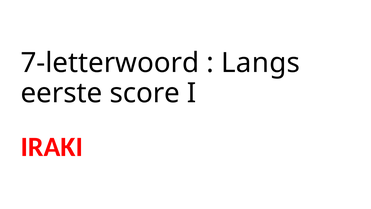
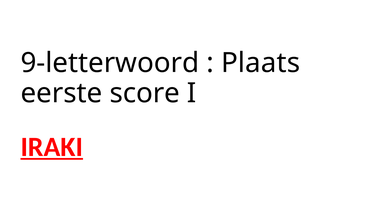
7-letterwoord: 7-letterwoord -> 9-letterwoord (110, 63)
Langs: Langs -> Plaats (261, 63)
IRAKI underline: none -> present (52, 147)
